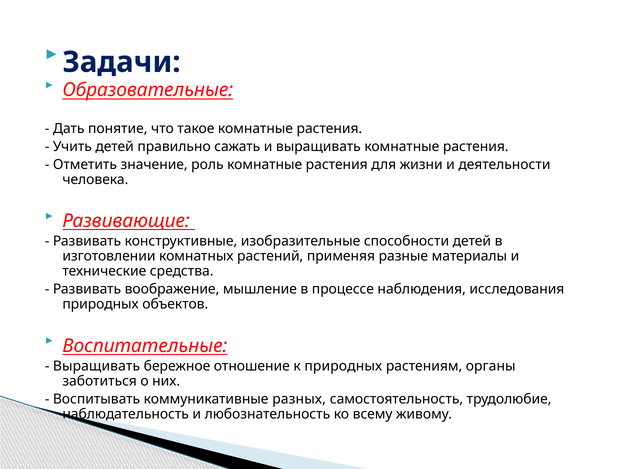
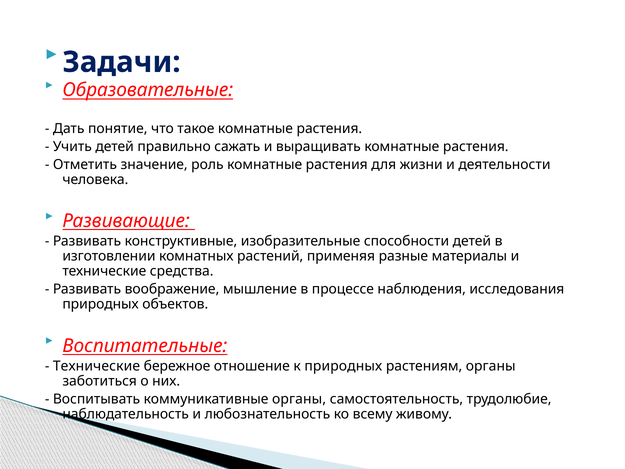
Выращивать: Выращивать -> Технические (96, 366)
коммуникативные разных: разных -> органы (299, 399)
